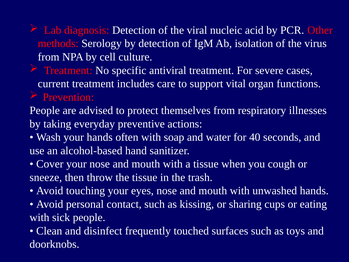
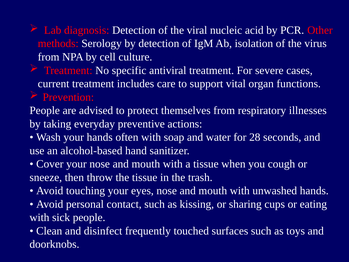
40: 40 -> 28 (255, 137)
